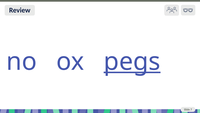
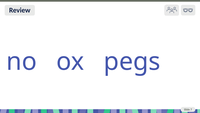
pegs underline: present -> none (132, 61)
